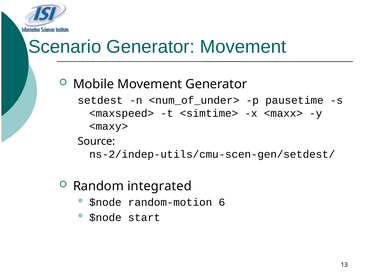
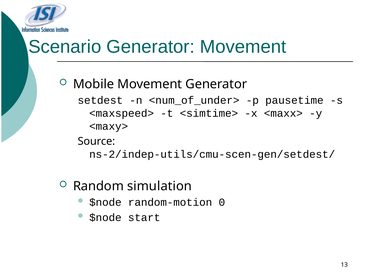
integrated: integrated -> simulation (160, 187)
6: 6 -> 0 (222, 203)
